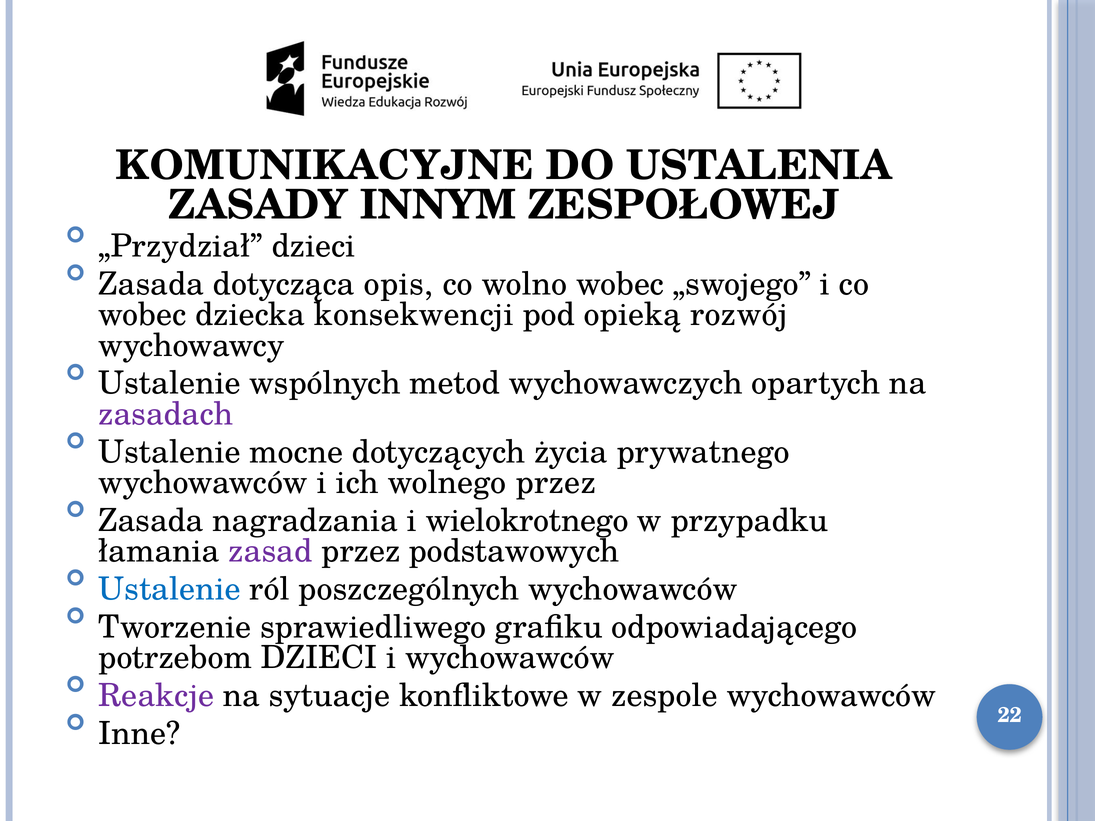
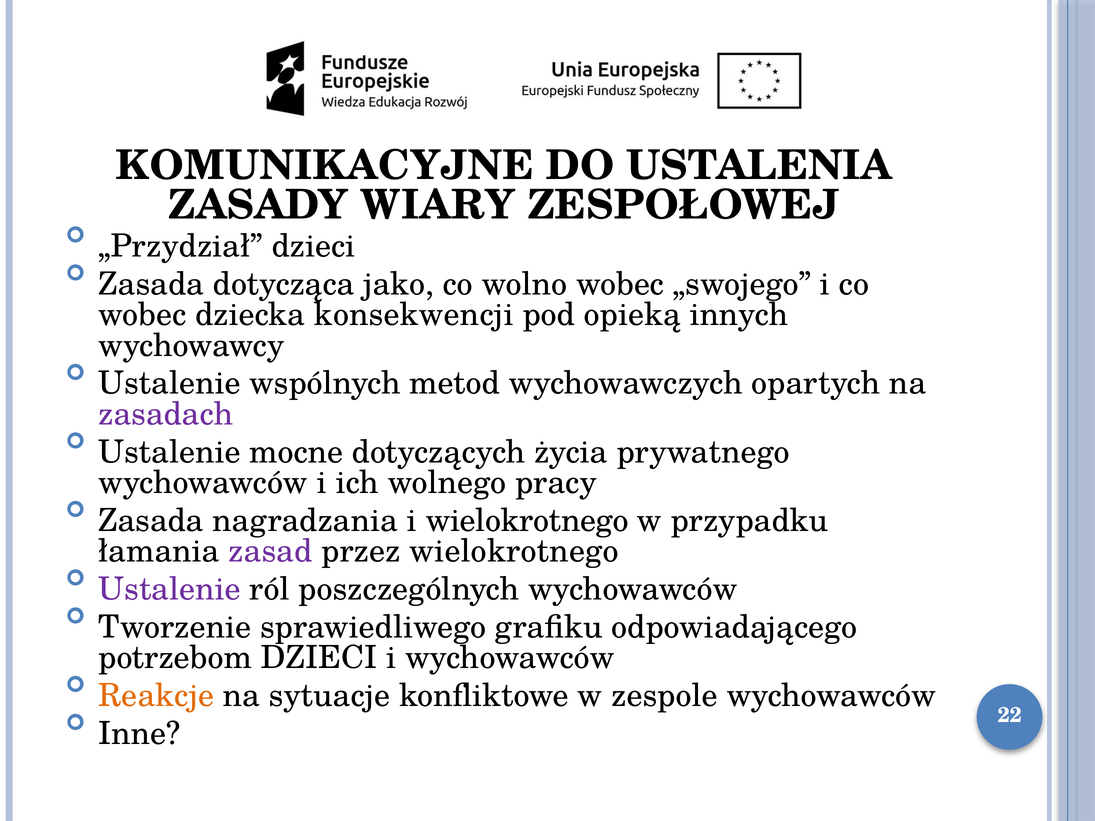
INNYM: INNYM -> WIARY (438, 205)
opis: opis -> jako (399, 284)
rozwój: rozwój -> innych (739, 315)
wolnego przez: przez -> pracy (556, 483)
przez podstawowych: podstawowych -> wielokrotnego (514, 551)
Ustalenie colour: blue -> purple (169, 589)
Reakcje colour: purple -> orange (156, 696)
